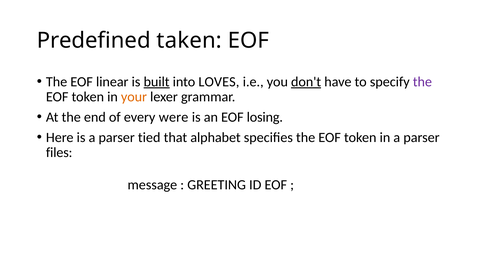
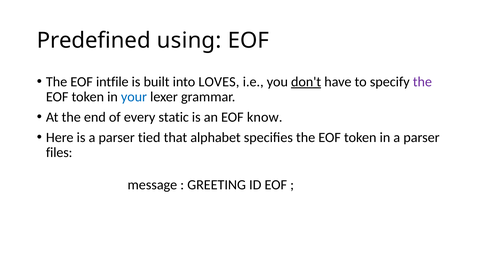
taken: taken -> using (189, 41)
linear: linear -> intfile (112, 82)
built underline: present -> none (157, 82)
your colour: orange -> blue (134, 97)
were: were -> static (174, 117)
losing: losing -> know (265, 117)
